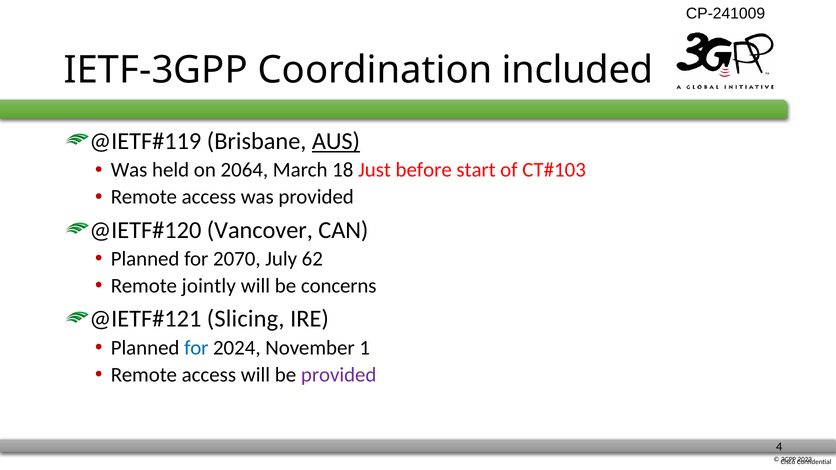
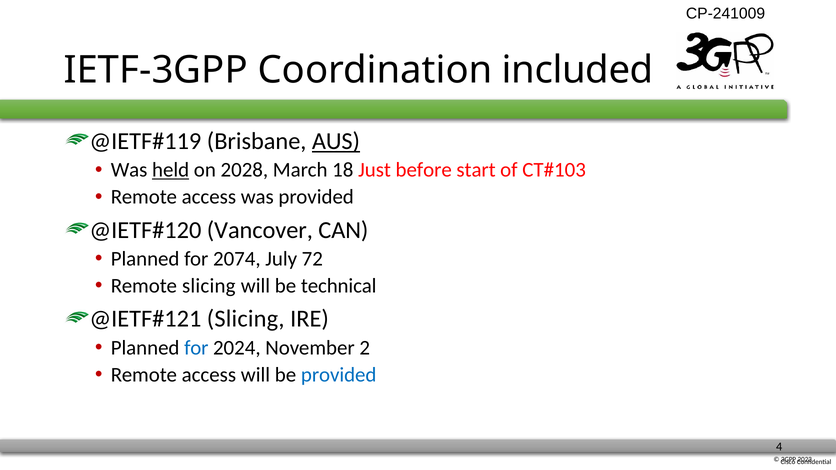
held underline: none -> present (171, 170)
2064: 2064 -> 2028 (244, 170)
2070: 2070 -> 2074 (237, 259)
62: 62 -> 72 (312, 259)
Remote jointly: jointly -> slicing (209, 286)
concerns: concerns -> technical (339, 286)
1: 1 -> 2 (365, 348)
provided colour: purple -> blue (339, 375)
